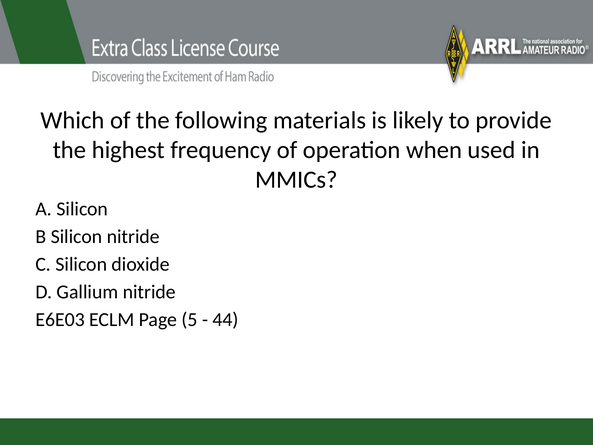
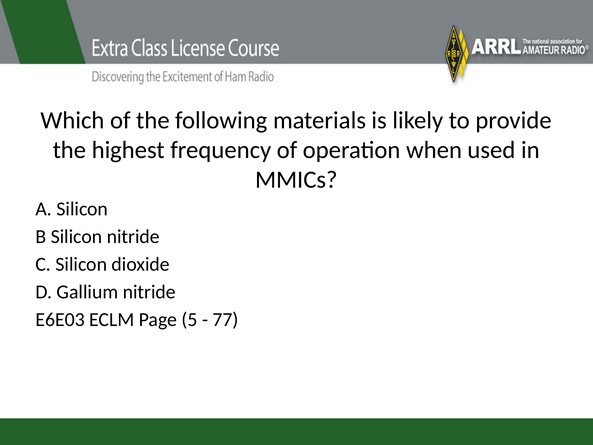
44: 44 -> 77 (226, 320)
